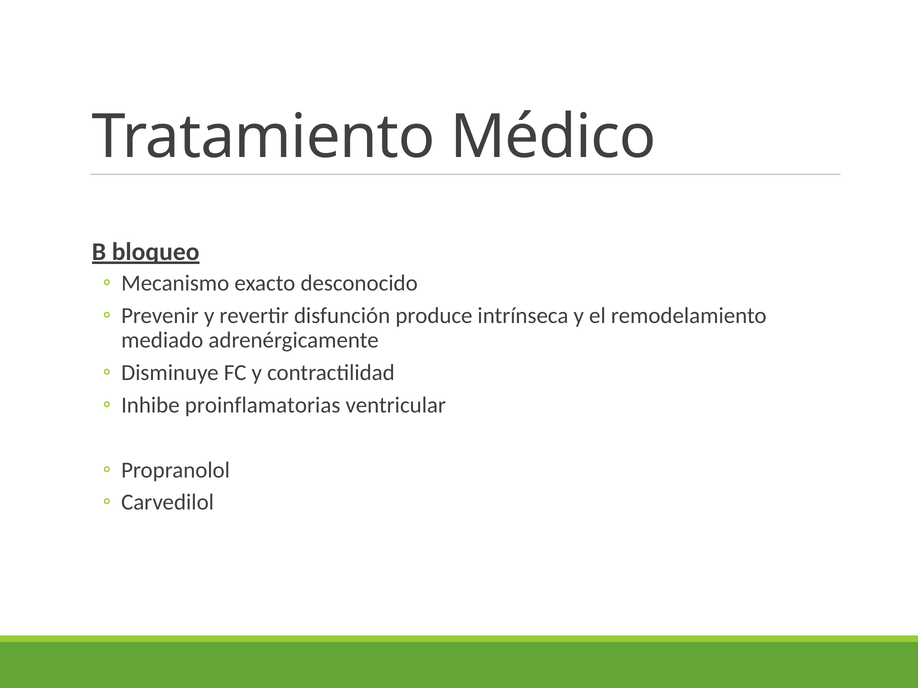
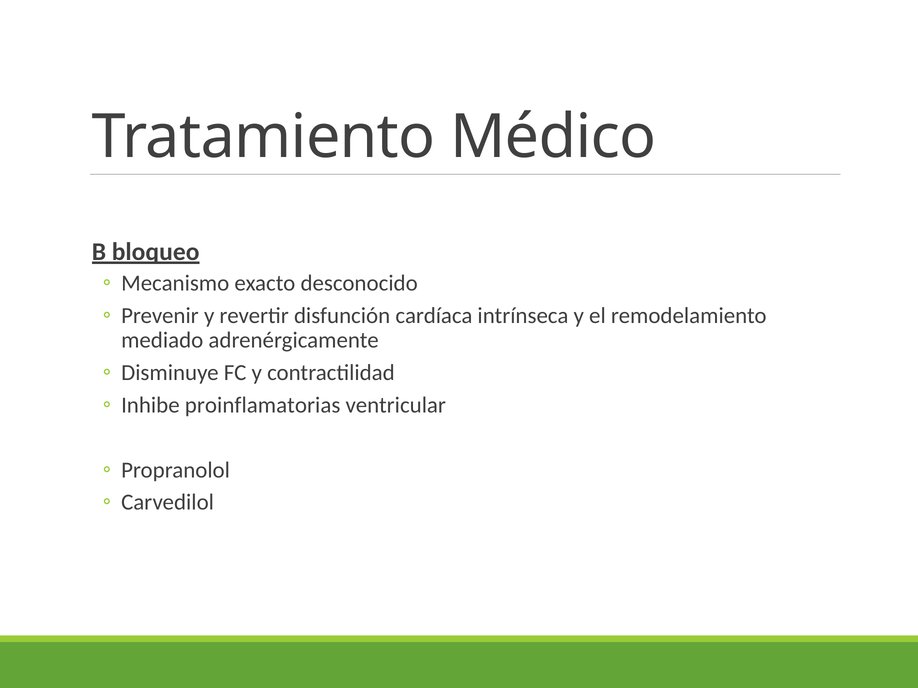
produce: produce -> cardíaca (434, 316)
